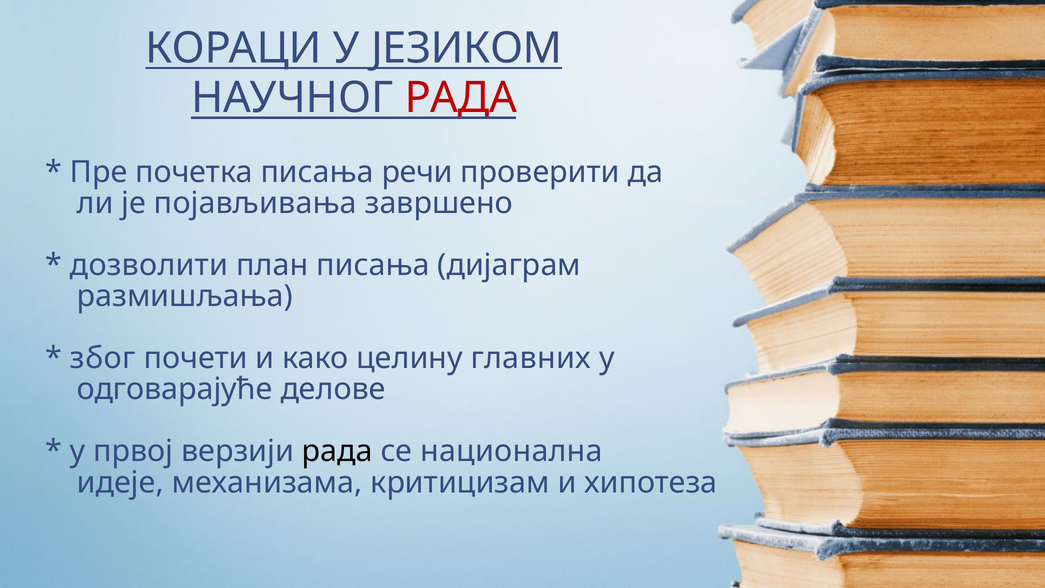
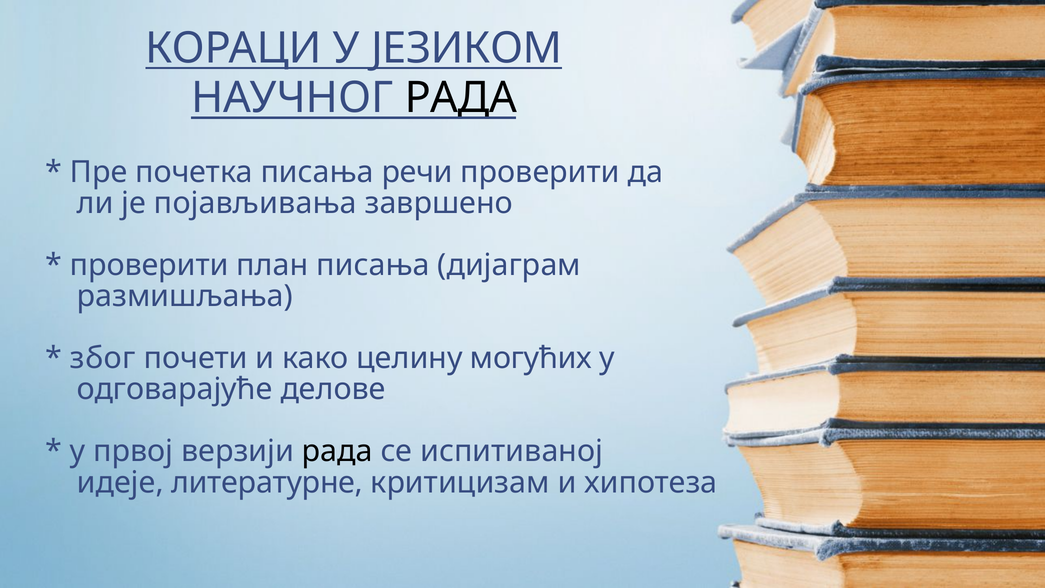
РАДА colour: red -> black (461, 98)
дозволити: дозволити -> проверити (149, 265)
главних: главних -> могућих (531, 358)
национална: национална -> испитиваној (512, 451)
механизама: механизама -> литературне (267, 482)
